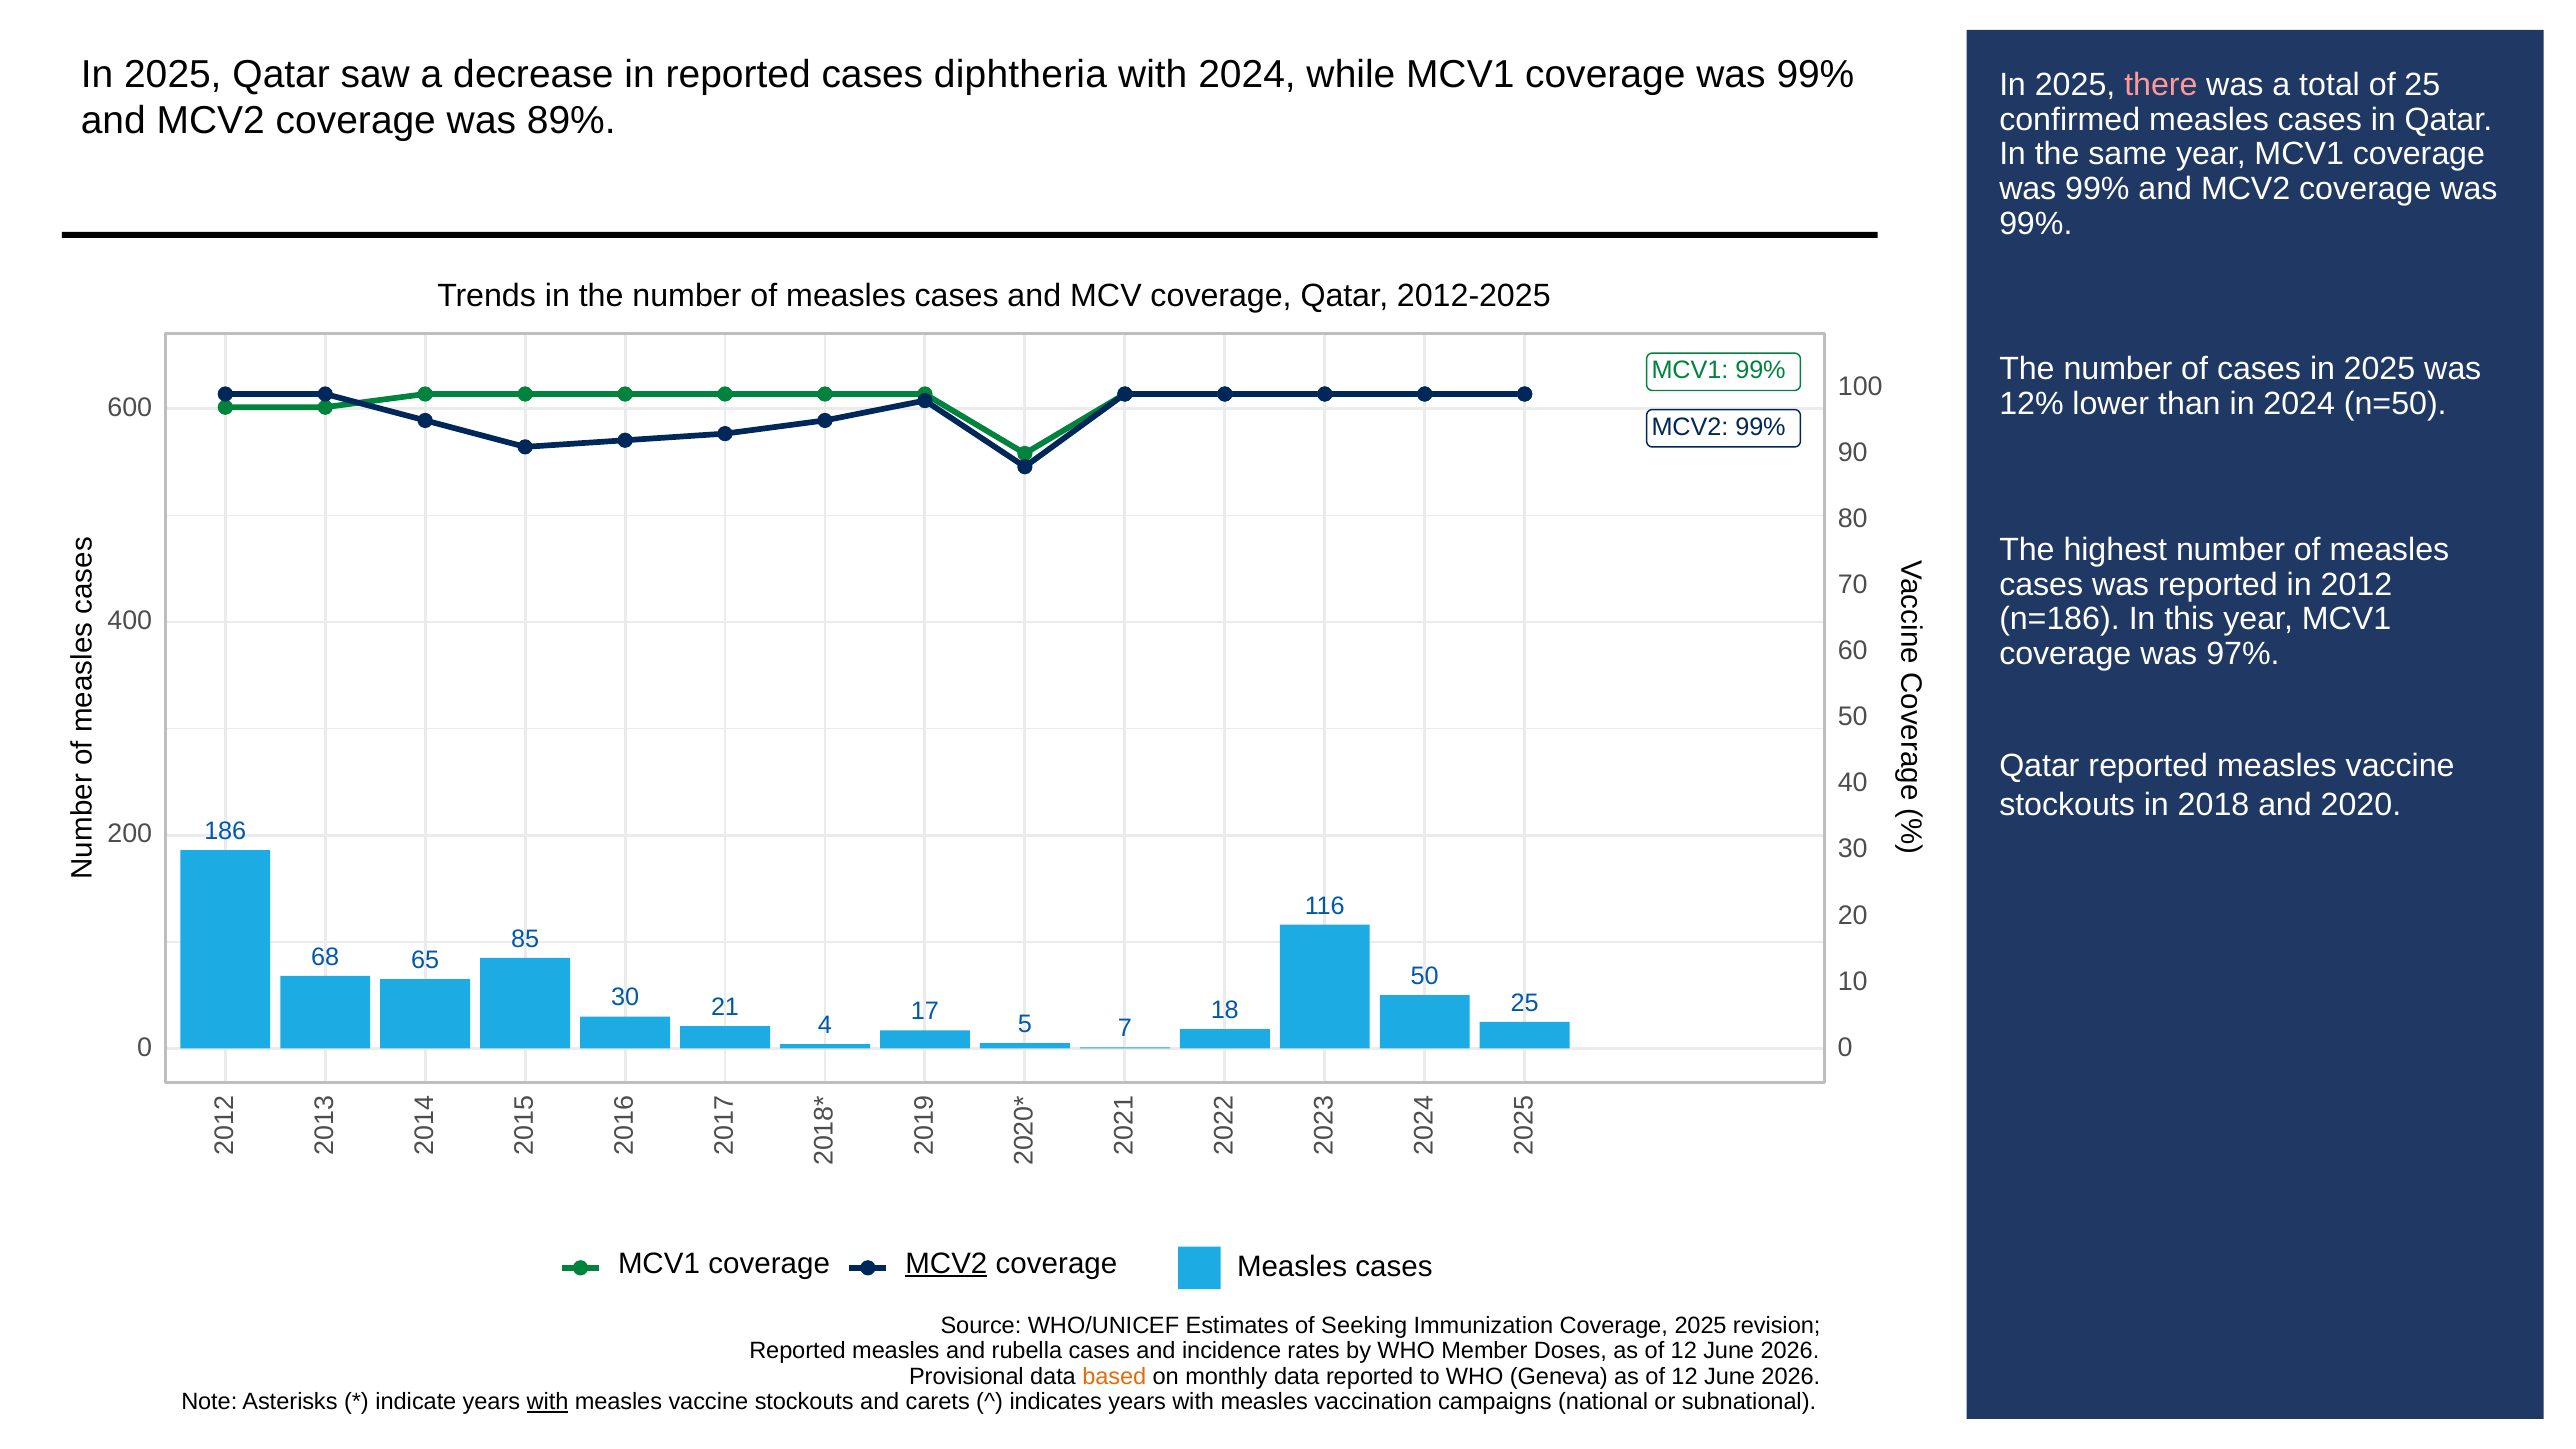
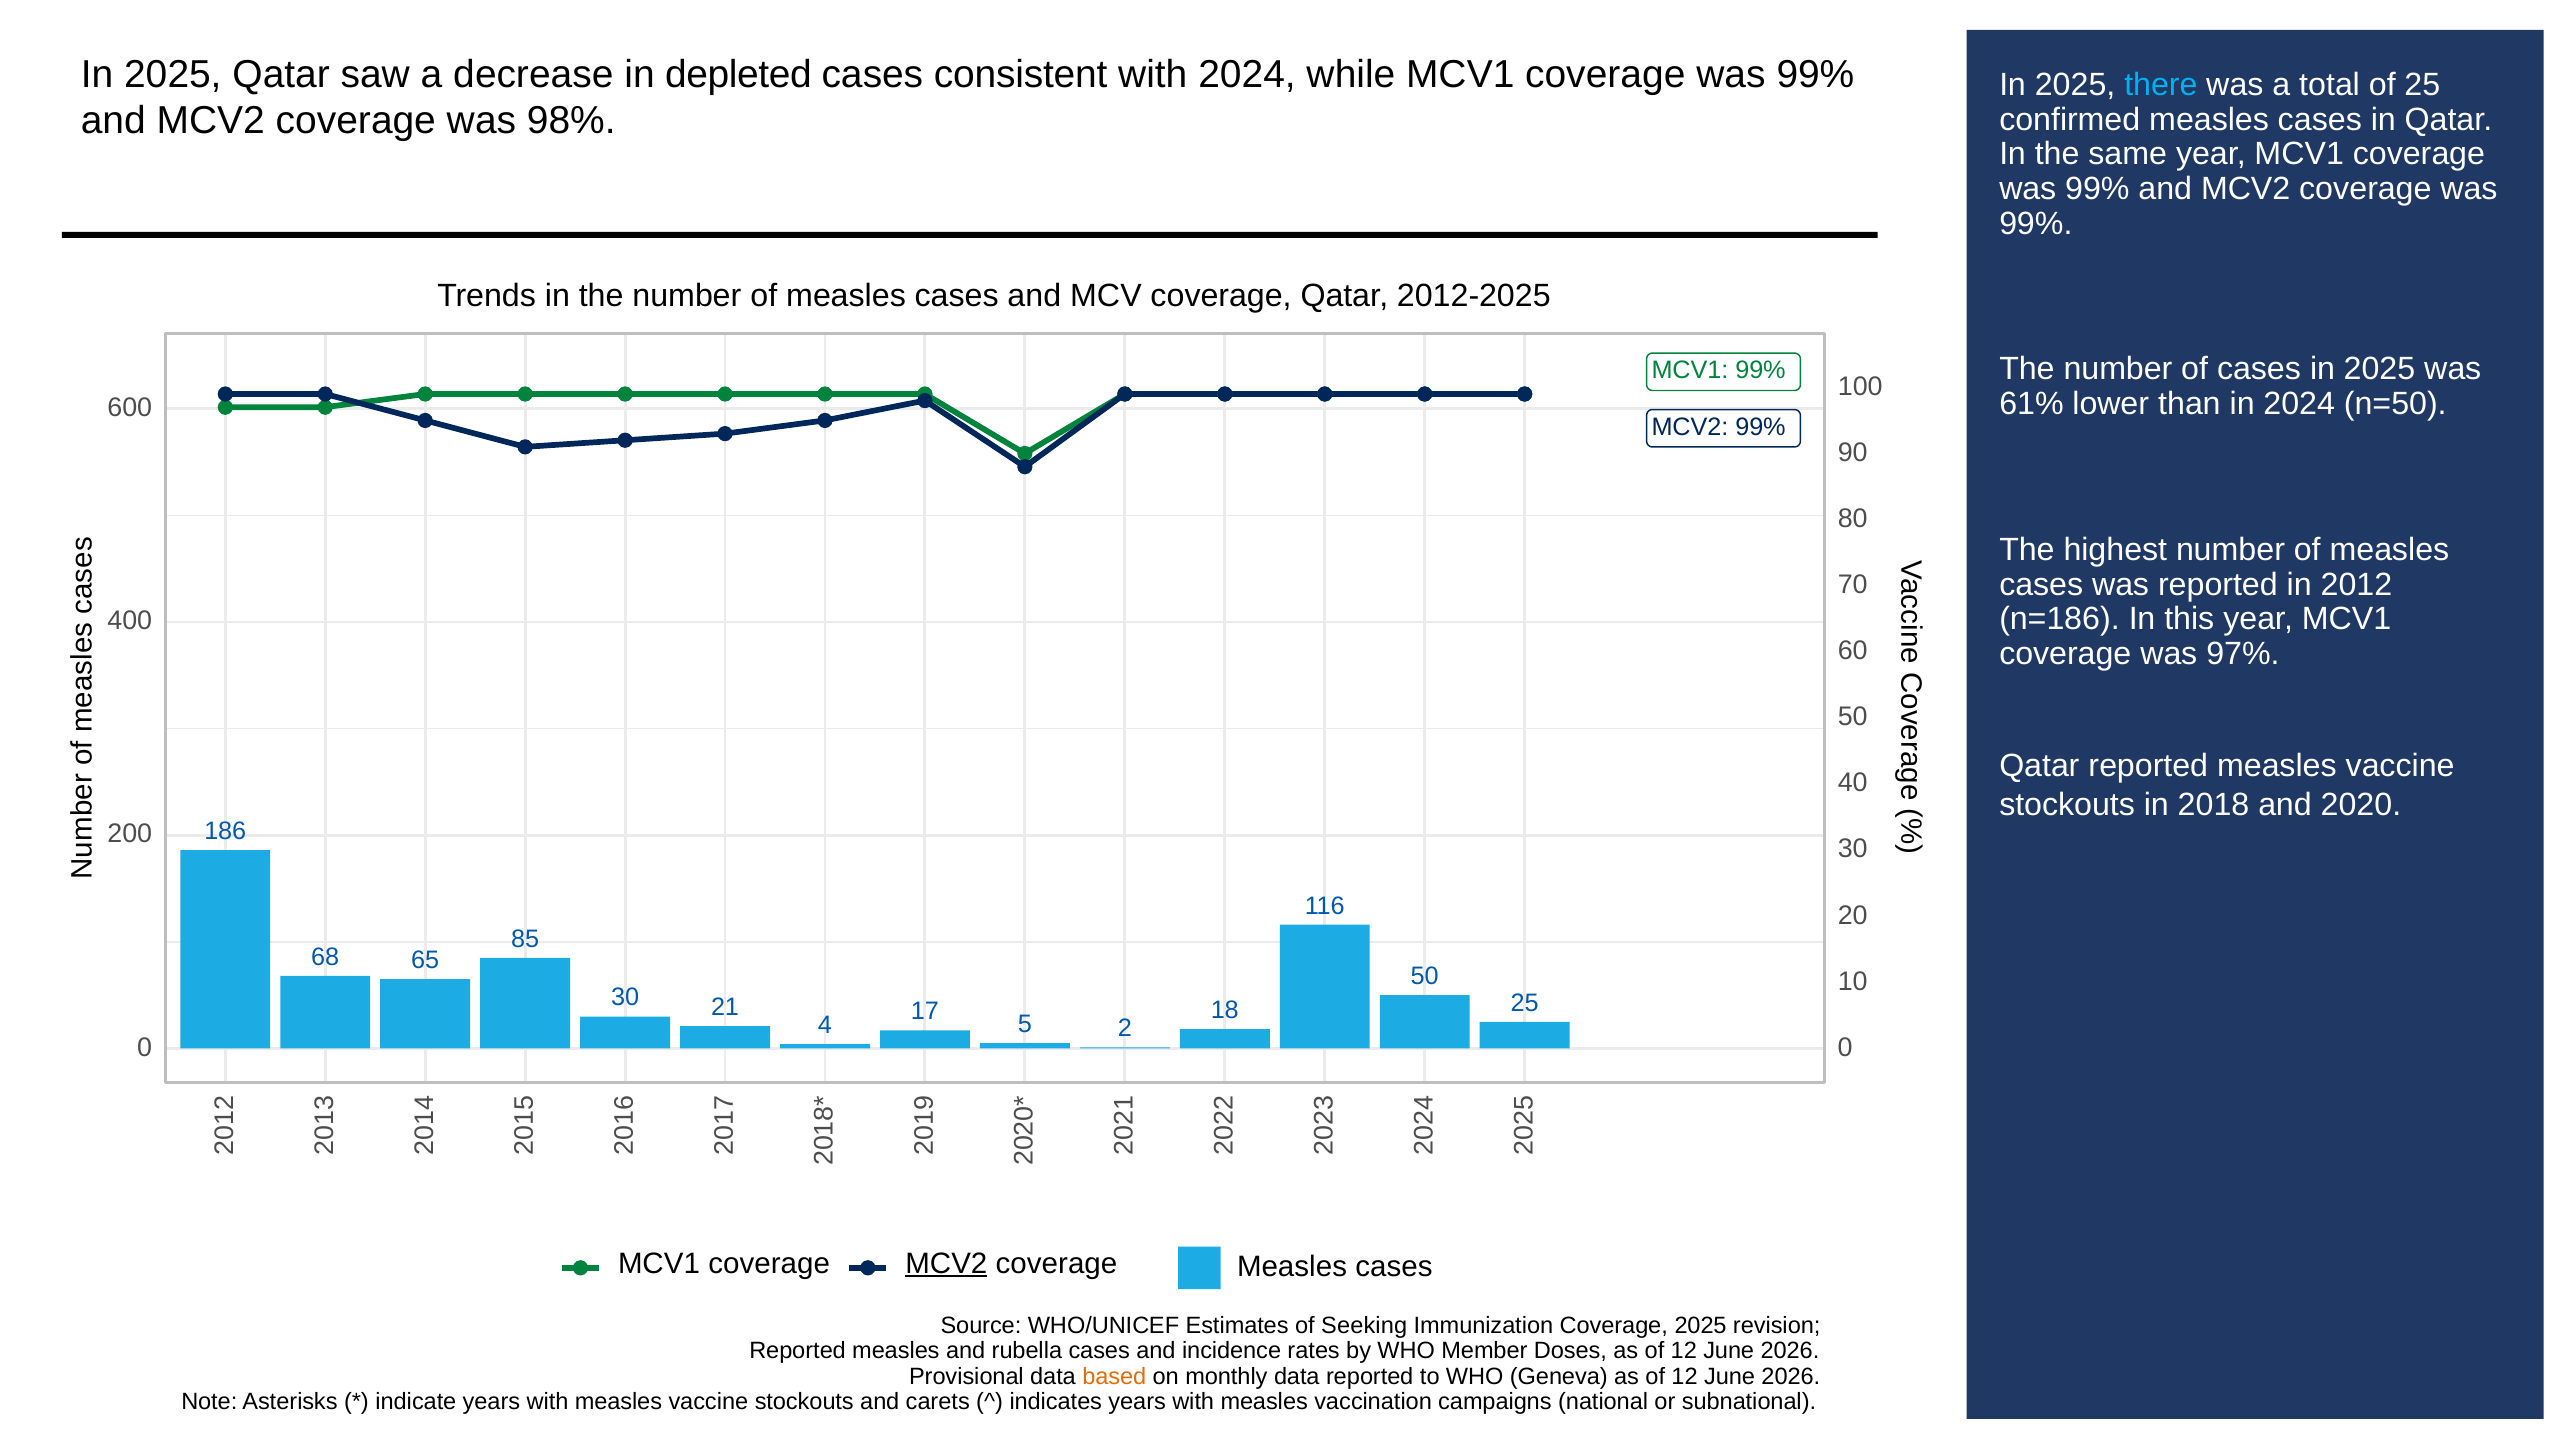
in reported: reported -> depleted (738, 74)
diphtheria: diphtheria -> consistent (1021, 74)
there colour: pink -> light blue (2161, 85)
89%: 89% -> 98% (571, 121)
12%: 12% -> 61% (2031, 404)
7: 7 -> 2 (1125, 1028)
with underline: present -> none (548, 1402)
